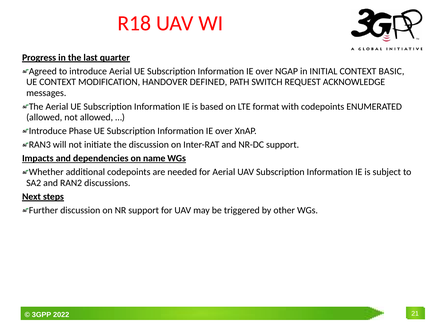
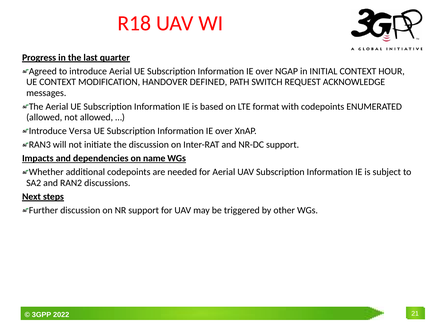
BASIC: BASIC -> HOUR (392, 71)
Phase: Phase -> Versa (80, 131)
